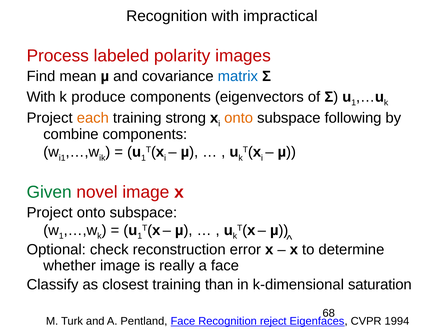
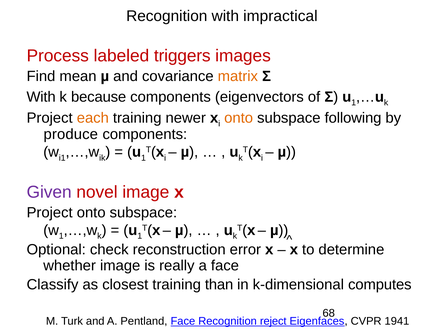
polarity: polarity -> triggers (182, 56)
matrix colour: blue -> orange (238, 76)
produce: produce -> because (99, 97)
strong: strong -> newer (186, 118)
combine: combine -> produce (71, 134)
Given colour: green -> purple (49, 192)
saturation: saturation -> computes (380, 285)
1994: 1994 -> 1941 (397, 321)
